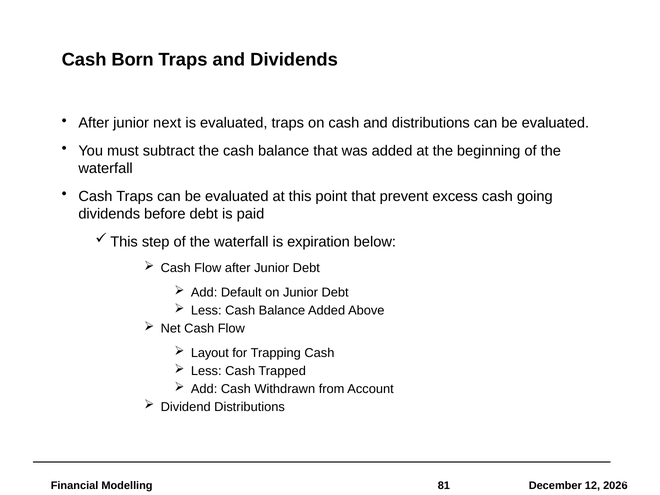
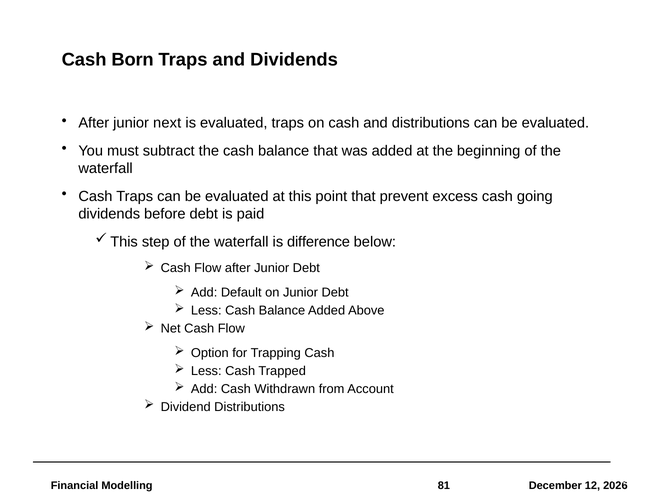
expiration: expiration -> difference (319, 242)
Layout: Layout -> Option (210, 353)
